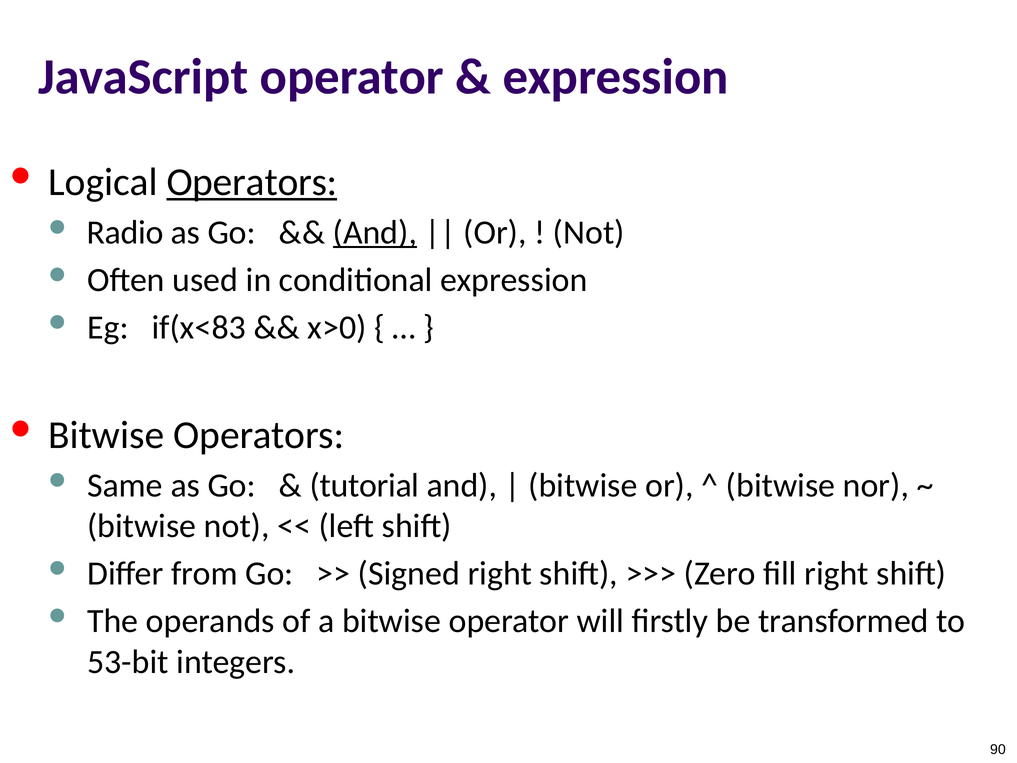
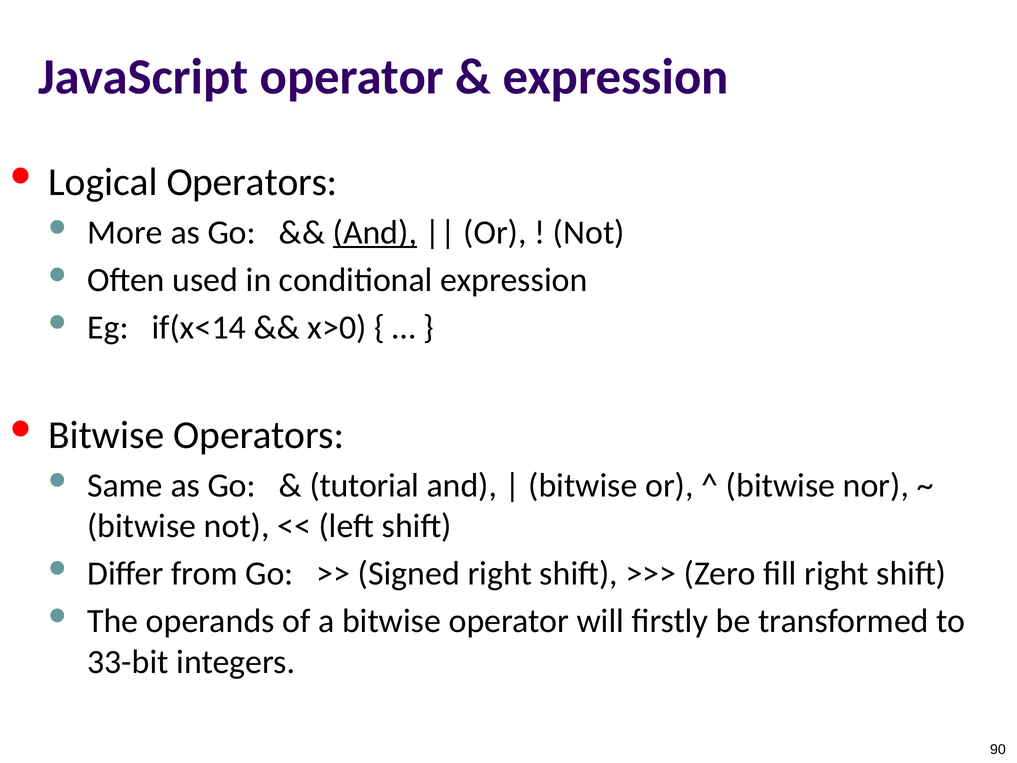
Operators underline: present -> none (252, 182)
Radio: Radio -> More (125, 232)
if(x<83: if(x<83 -> if(x<14 (199, 327)
53-bit: 53-bit -> 33-bit (128, 662)
